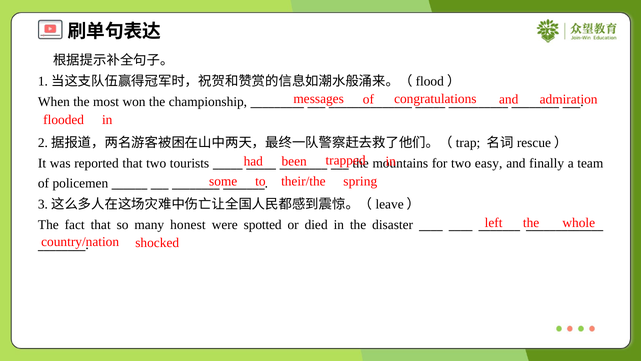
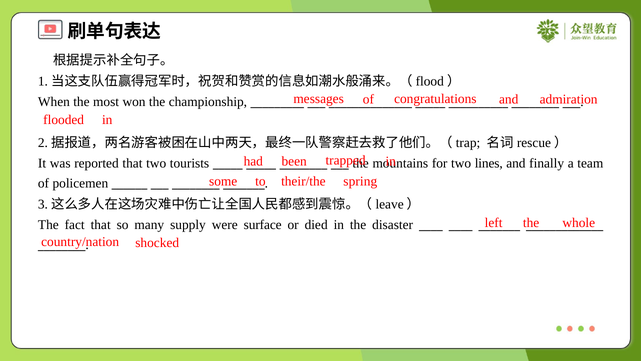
easy: easy -> lines (489, 163)
honest: honest -> supply (188, 224)
spotted: spotted -> surface (263, 224)
